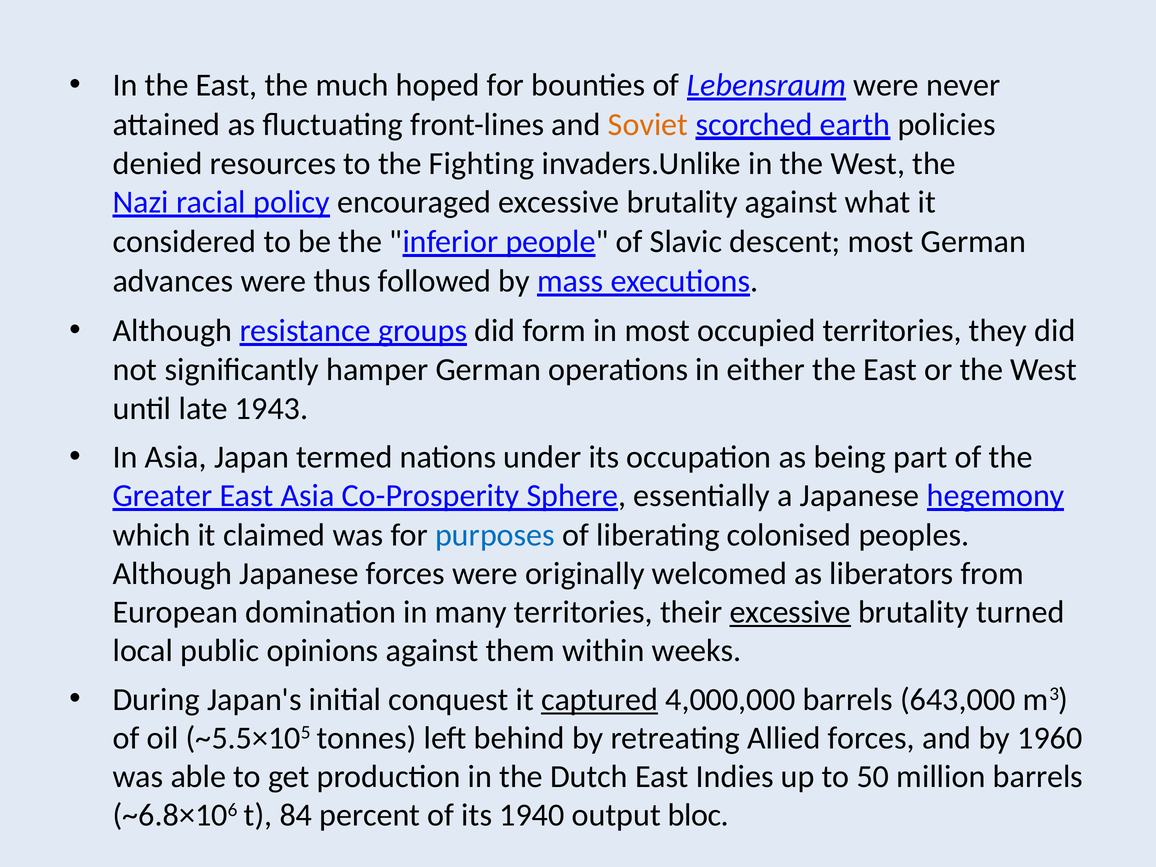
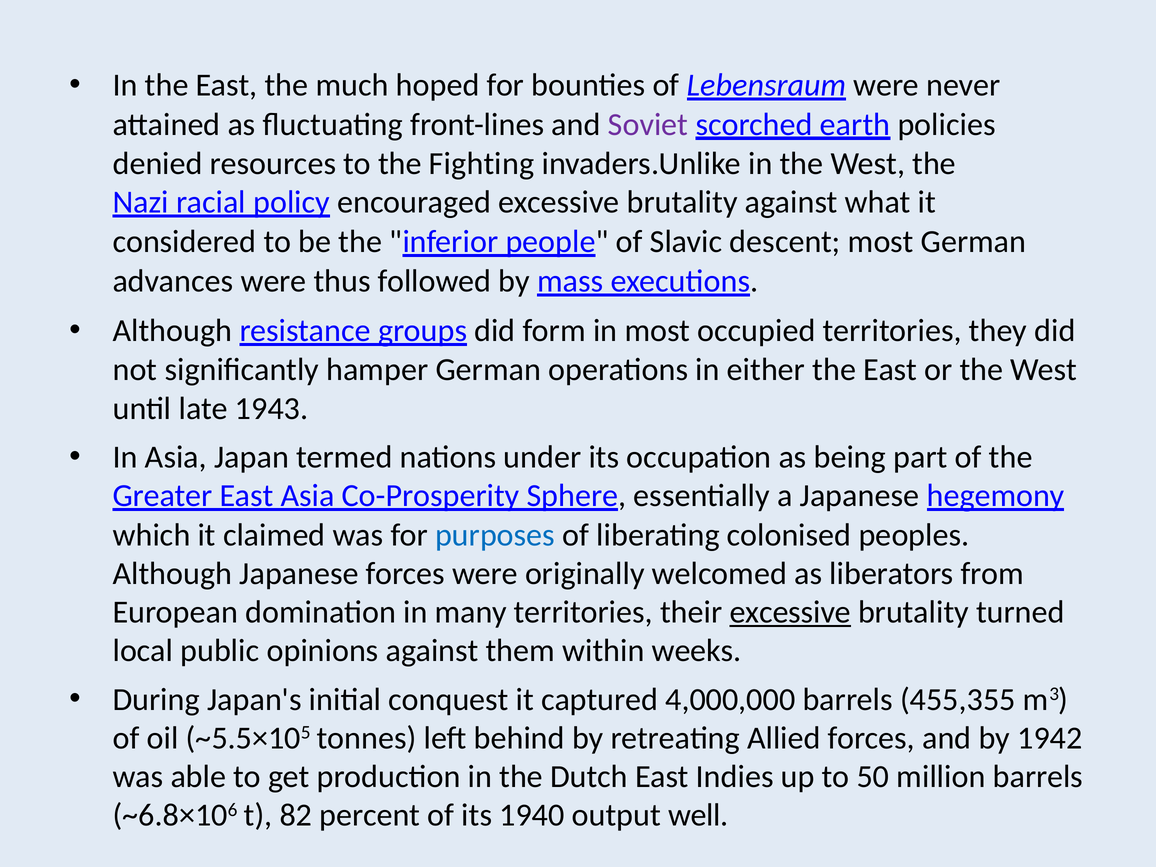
Soviet colour: orange -> purple (648, 124)
captured underline: present -> none (600, 700)
643,000: 643,000 -> 455,355 (958, 700)
1960: 1960 -> 1942 (1050, 738)
84: 84 -> 82 (296, 815)
bloc: bloc -> well (698, 815)
